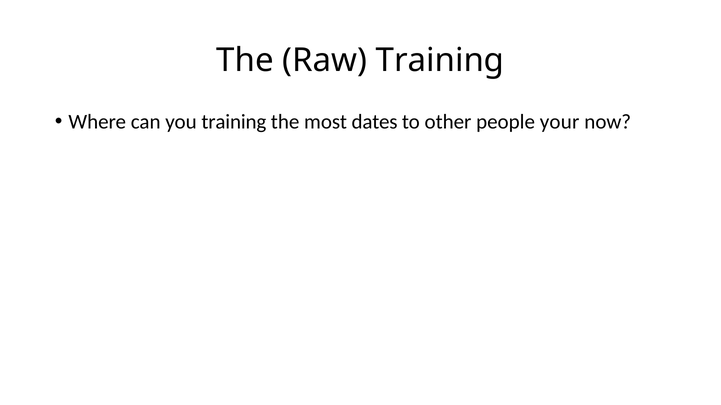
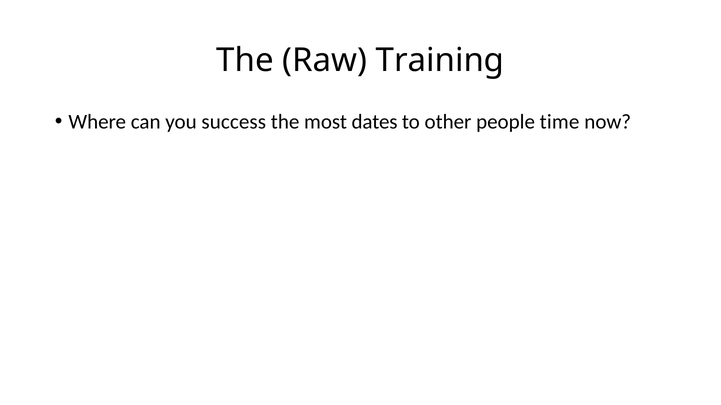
you training: training -> success (234, 122)
your: your -> time (560, 122)
